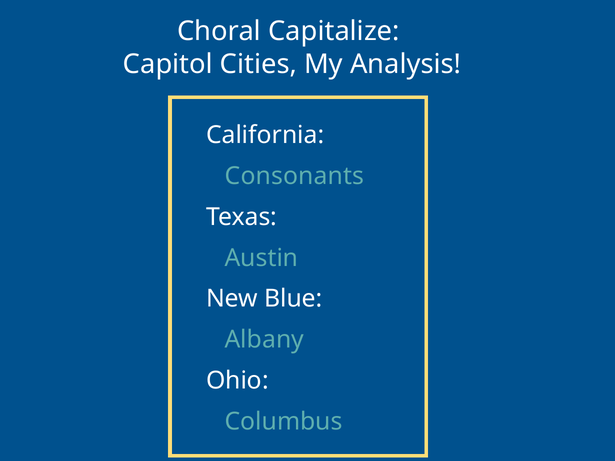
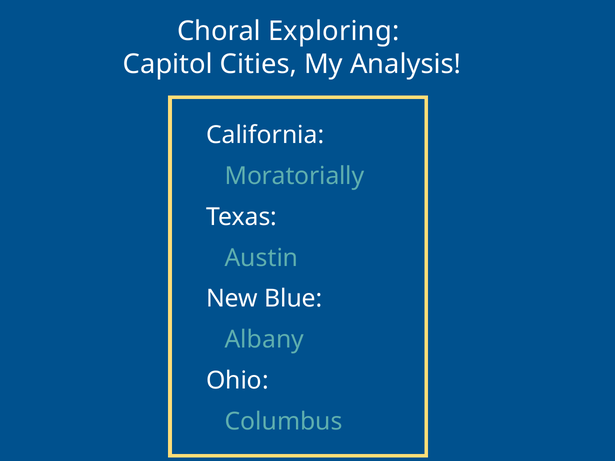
Capitalize: Capitalize -> Exploring (334, 31)
Consonants: Consonants -> Moratorially (295, 176)
